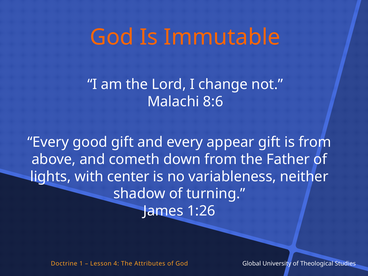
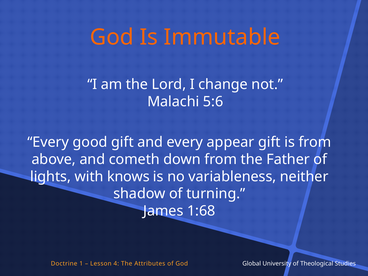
8:6: 8:6 -> 5:6 (213, 102)
center: center -> knows (128, 177)
1:26: 1:26 -> 1:68 (201, 211)
